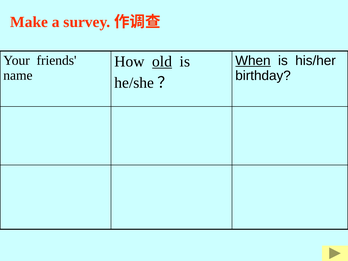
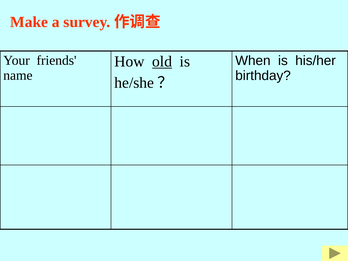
When underline: present -> none (253, 61)
